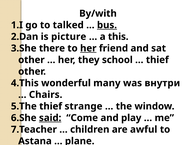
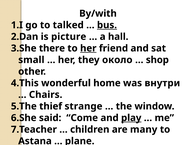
this: this -> hall (118, 37)
other: other -> small (31, 60)
school: school -> около (117, 60)
thief: thief -> shop (157, 60)
many: many -> home (107, 83)
said underline: present -> none (50, 118)
play underline: none -> present (131, 118)
awful: awful -> many (144, 129)
